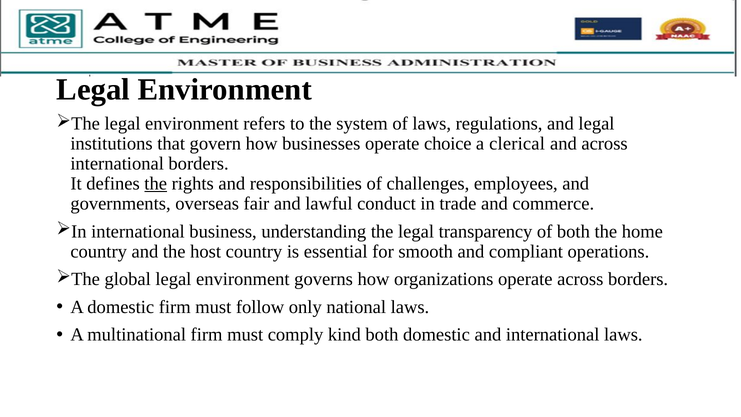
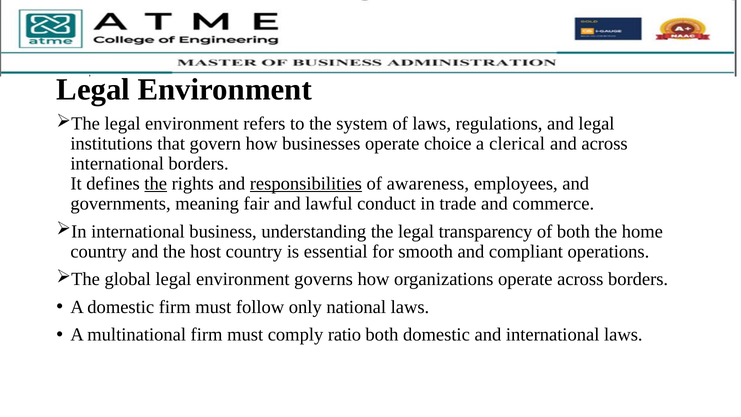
responsibilities underline: none -> present (306, 184)
challenges: challenges -> awareness (428, 184)
overseas: overseas -> meaning (207, 204)
kind: kind -> ratio (344, 335)
